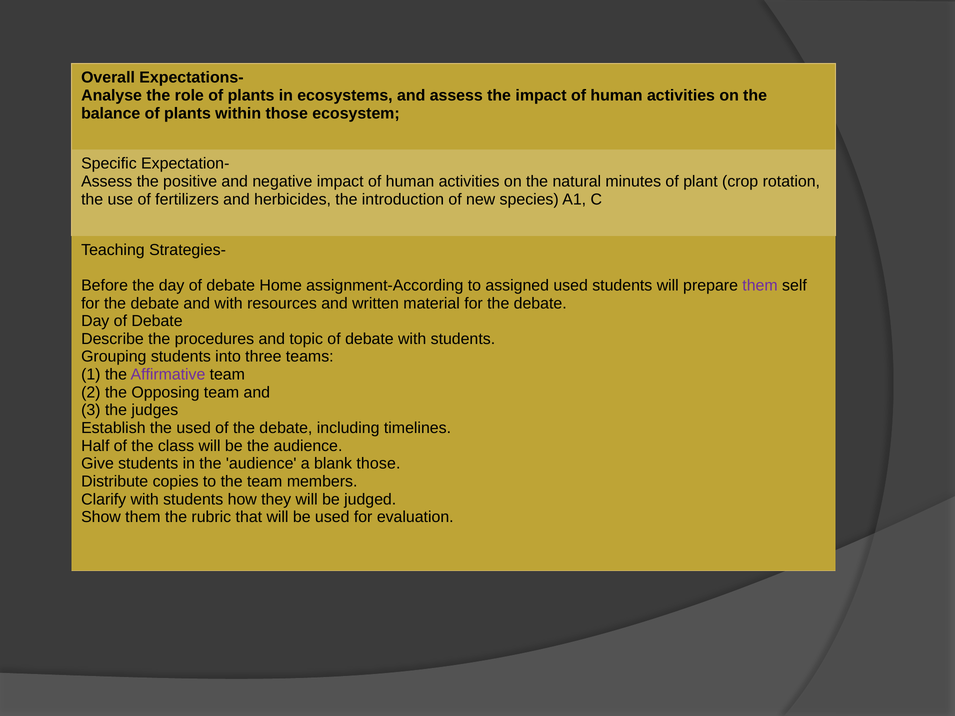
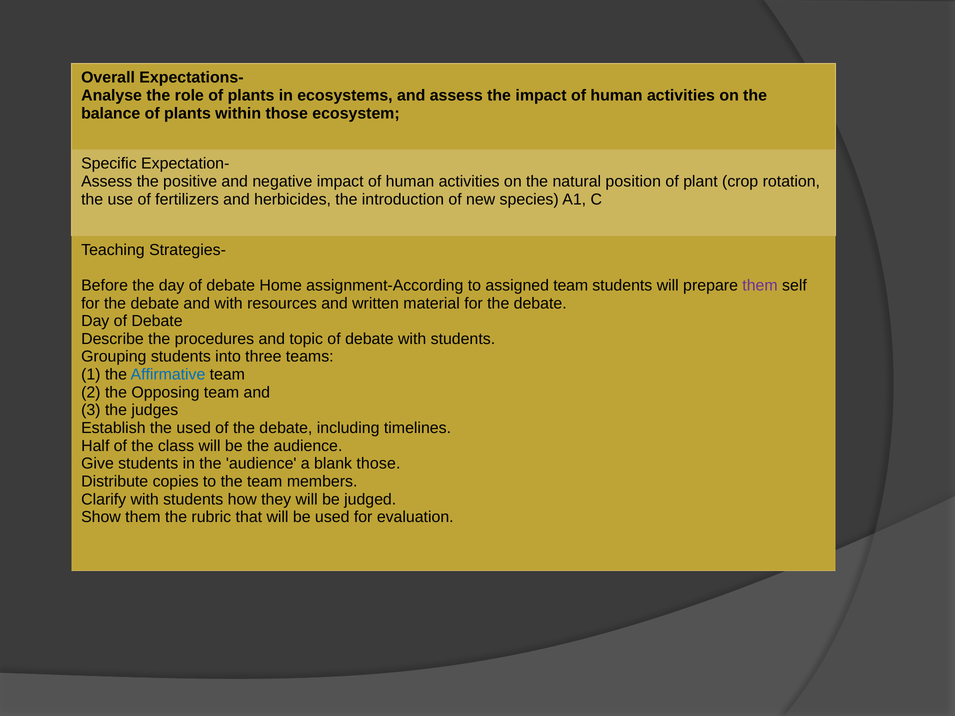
minutes: minutes -> position (633, 182)
assigned used: used -> team (571, 286)
Affirmative colour: purple -> blue (168, 375)
